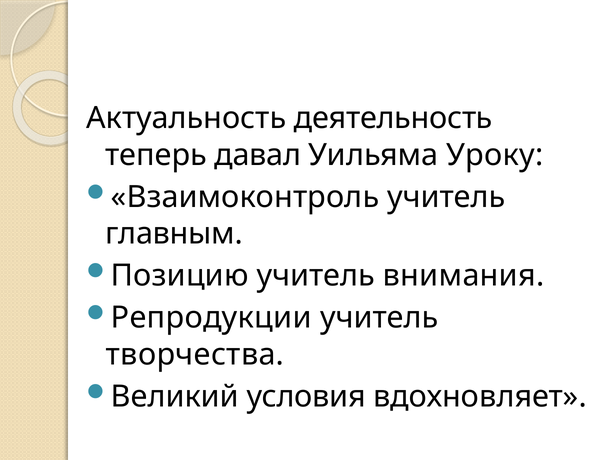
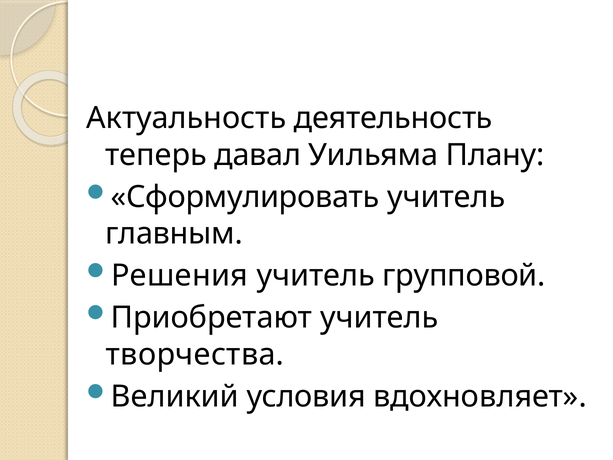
Уроку: Уроку -> Плану (495, 155)
Взаимоконтроль: Взаимоконтроль -> Сформулировать (245, 197)
Позицию: Позицию -> Решения (180, 276)
внимания: внимания -> групповой (464, 276)
Репродукции: Репродукции -> Приобретают (211, 318)
